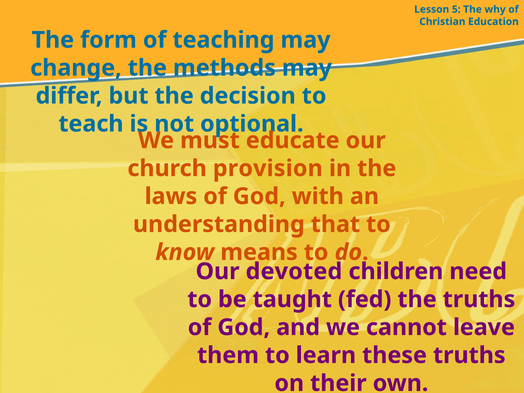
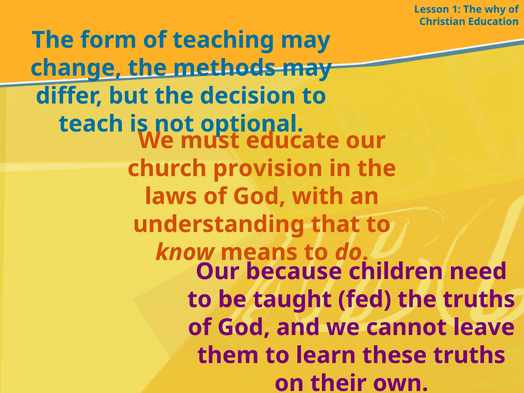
5: 5 -> 1 (456, 9)
devoted: devoted -> because (294, 271)
